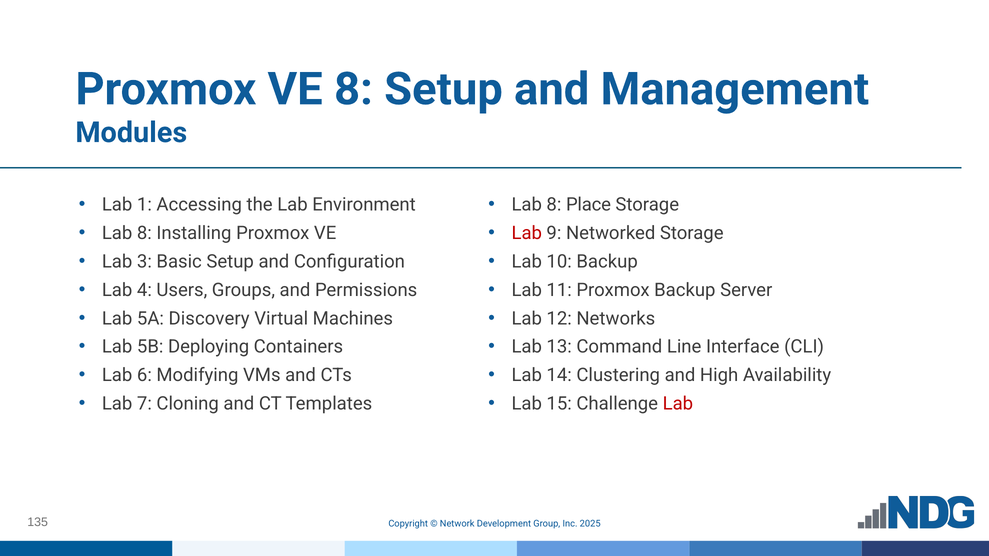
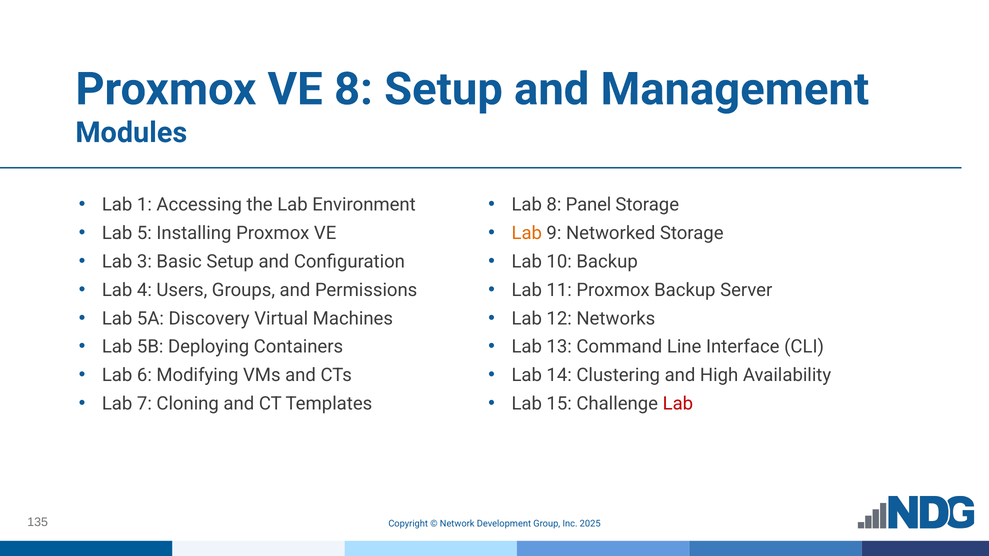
Place: Place -> Panel (589, 205)
8: 8 -> 5 (144, 233)
Lab colour: red -> orange (527, 233)
